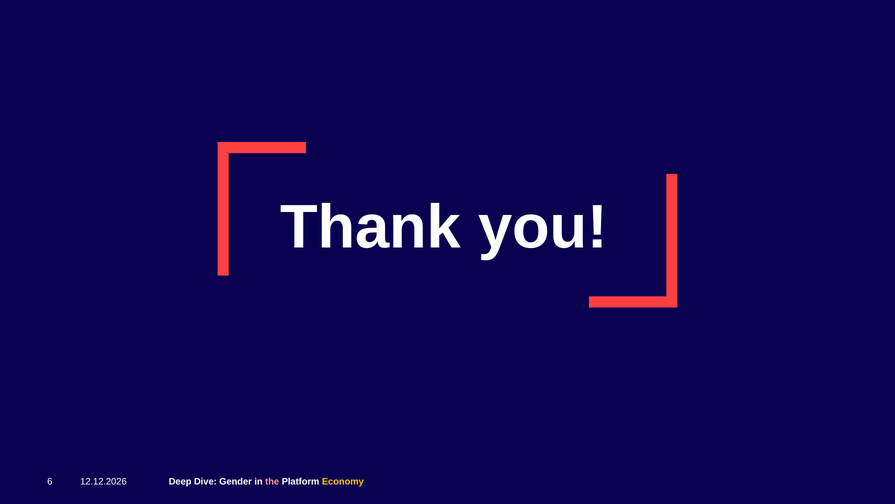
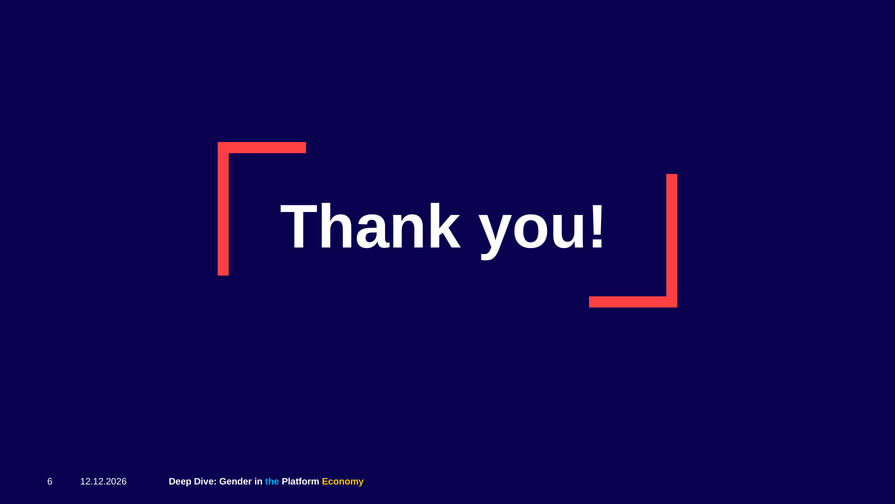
the colour: pink -> light blue (272, 481)
